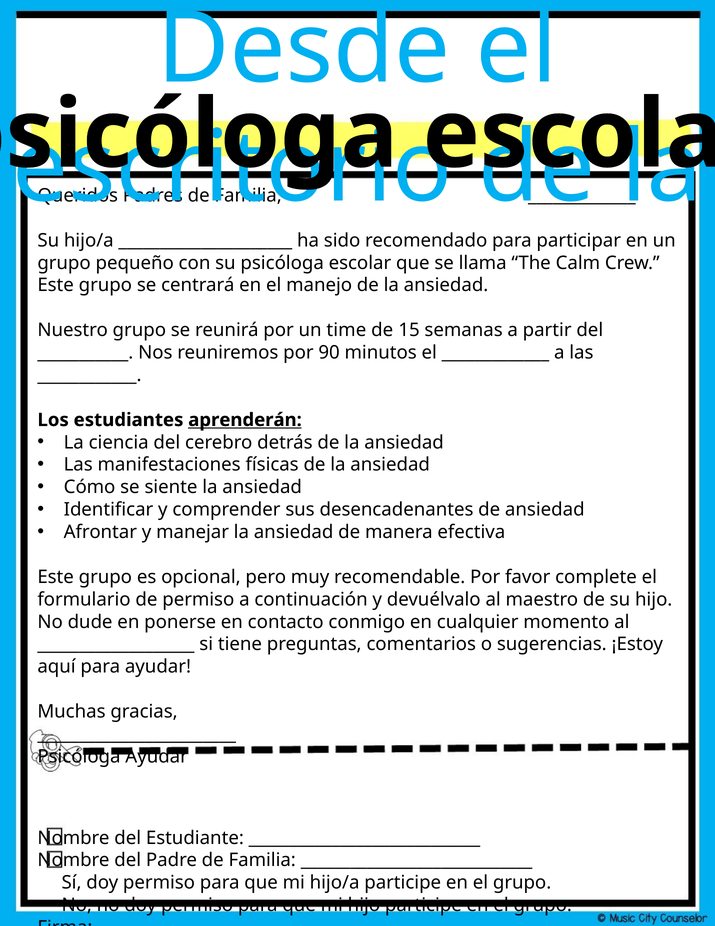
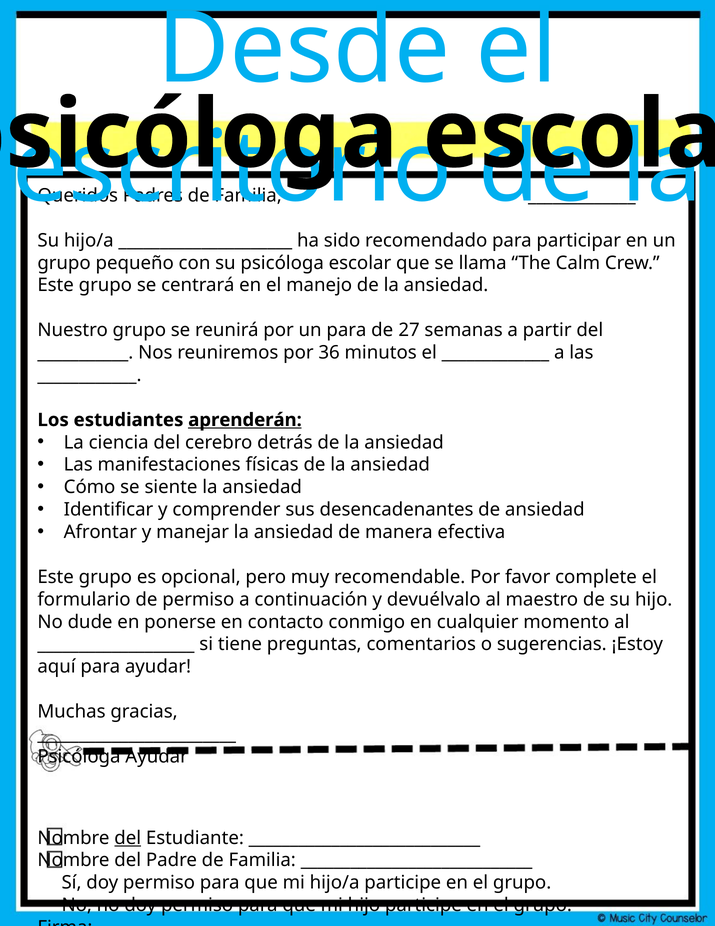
un time: time -> para (346, 330)
15: 15 -> 27 (409, 330)
90: 90 -> 36 (329, 352)
del underline: none -> present (128, 837)
